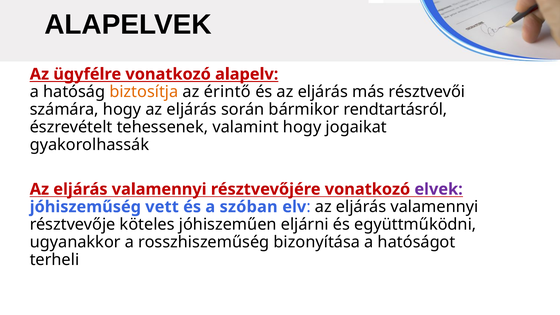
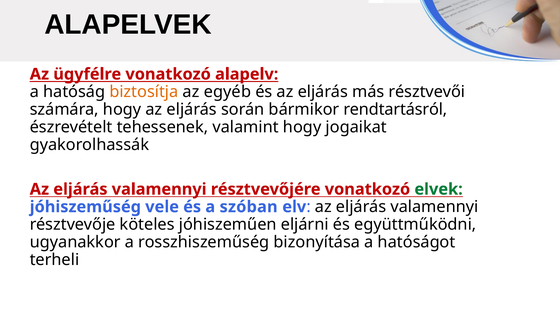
érintő: érintő -> egyéb (227, 92)
elvek colour: purple -> green (439, 189)
vett: vett -> vele (162, 207)
